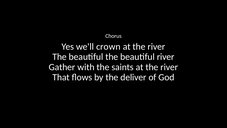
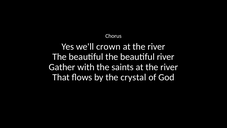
deliver: deliver -> crystal (133, 77)
